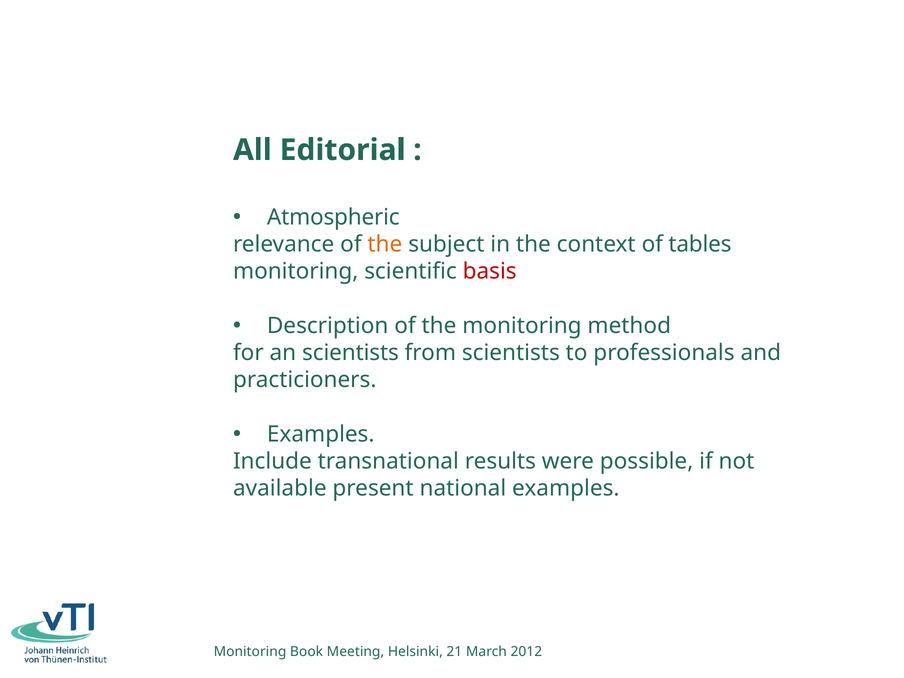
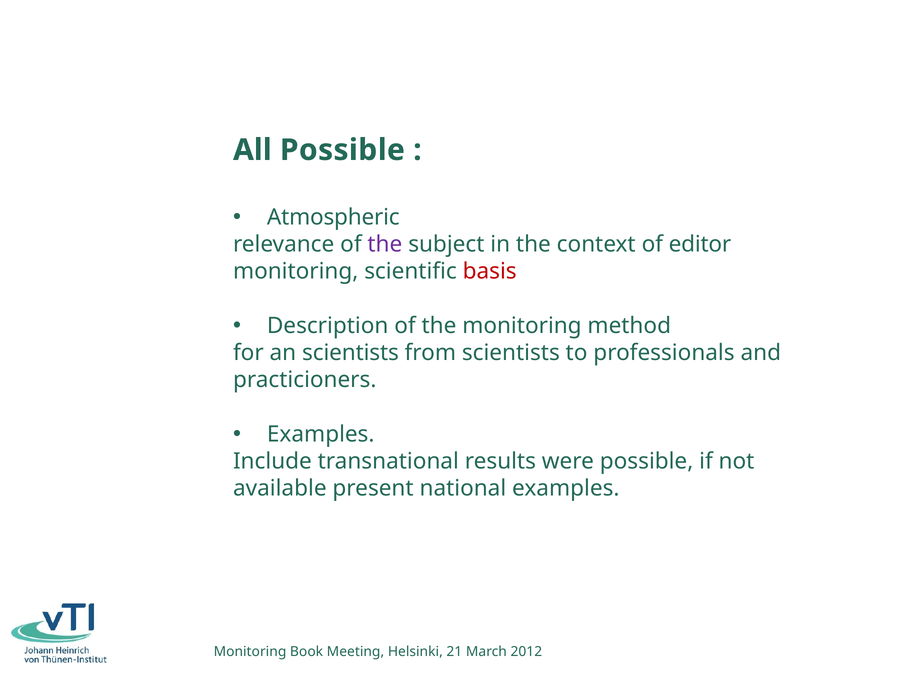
All Editorial: Editorial -> Possible (342, 150)
the colour: orange -> purple (385, 244)
tables: tables -> editor (700, 244)
